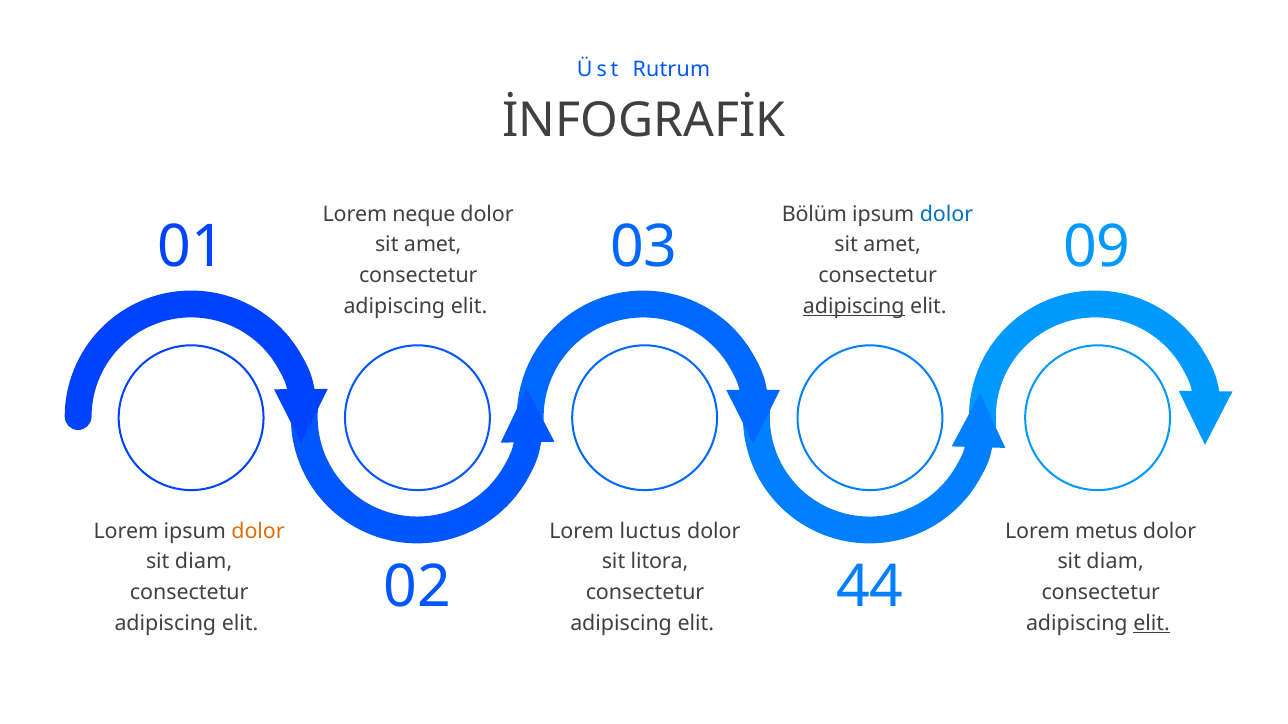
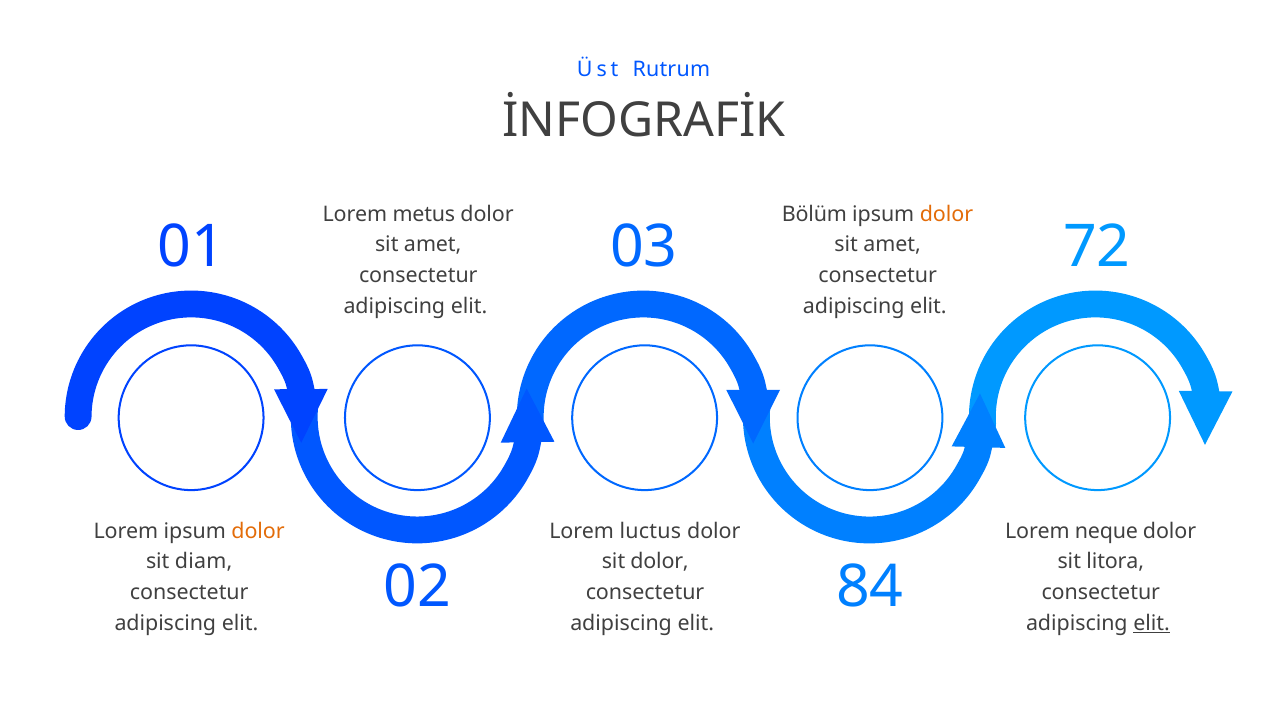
neque: neque -> metus (424, 214)
dolor colour: blue -> orange (946, 214)
09: 09 -> 72 (1097, 247)
adipiscing underline: present -> none (854, 307)
metus: metus -> neque (1106, 531)
sit litora: litora -> dolor (660, 562)
diam: diam -> litora (1115, 562)
44: 44 -> 84 (870, 588)
